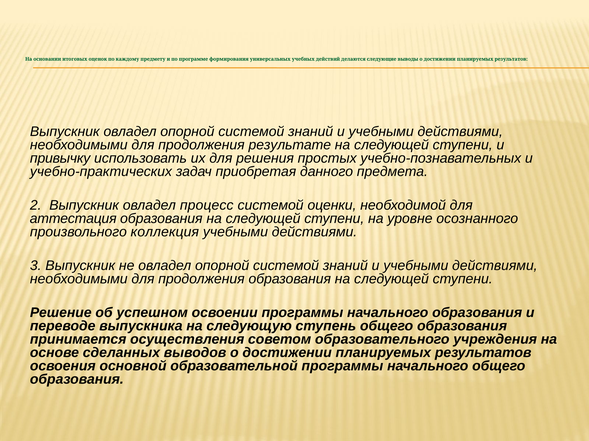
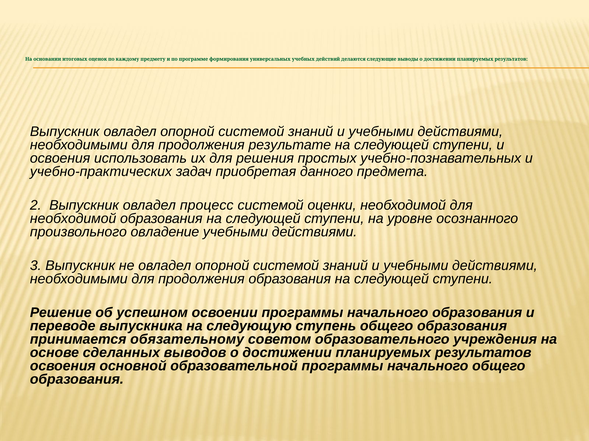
привычку: привычку -> освоения (60, 159)
аттестация: аттестация -> необходимой (73, 219)
коллекция: коллекция -> овладение (165, 232)
осуществления: осуществления -> обязательному (187, 340)
